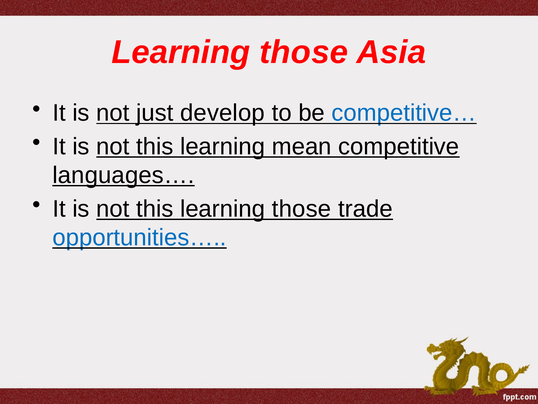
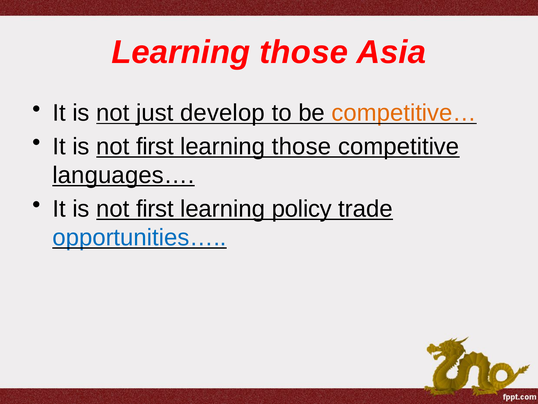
competitive… colour: blue -> orange (404, 113)
this: this -> first (155, 146)
mean: mean -> those (302, 146)
this: this -> first (155, 209)
those: those -> policy (302, 209)
